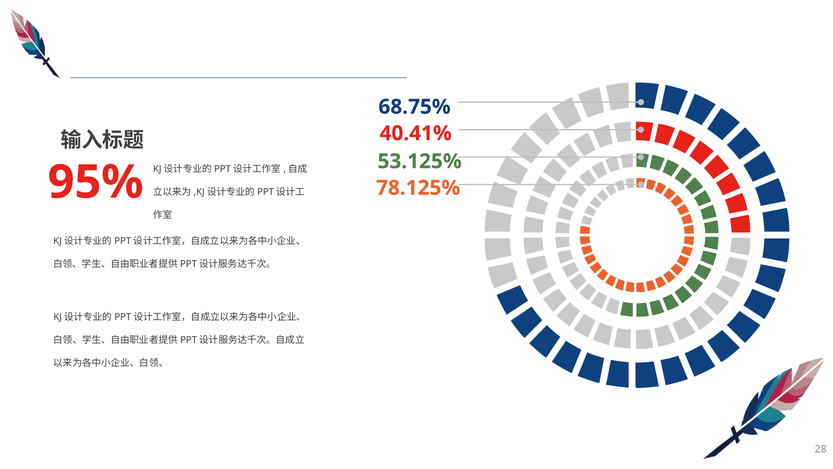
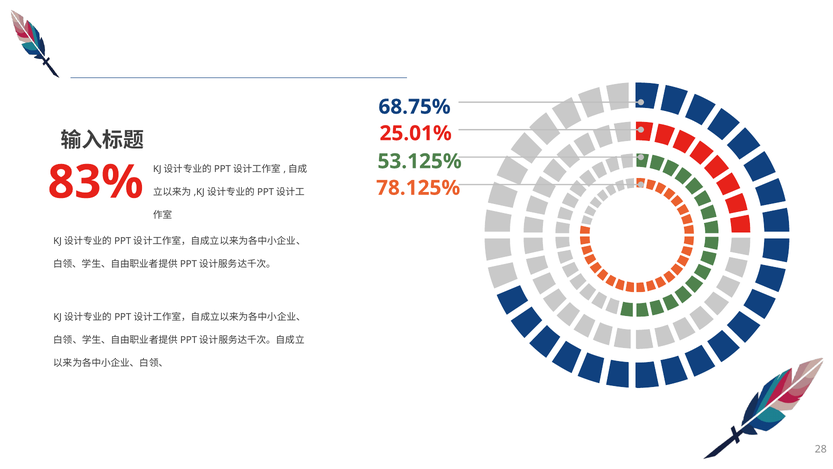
40.41%: 40.41% -> 25.01% (416, 133)
95%: 95% -> 83% (96, 182)
